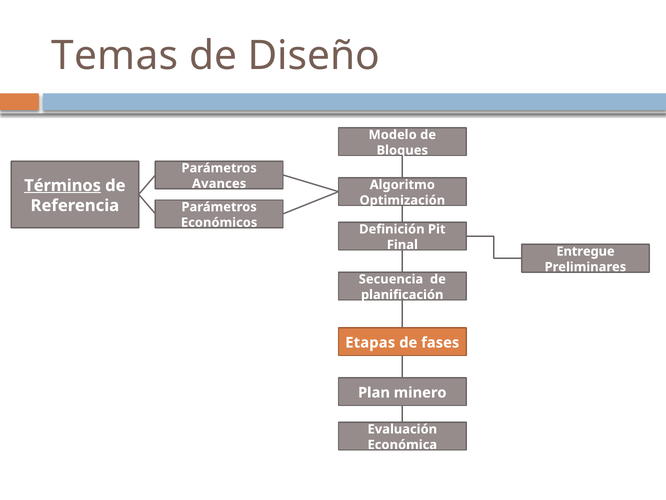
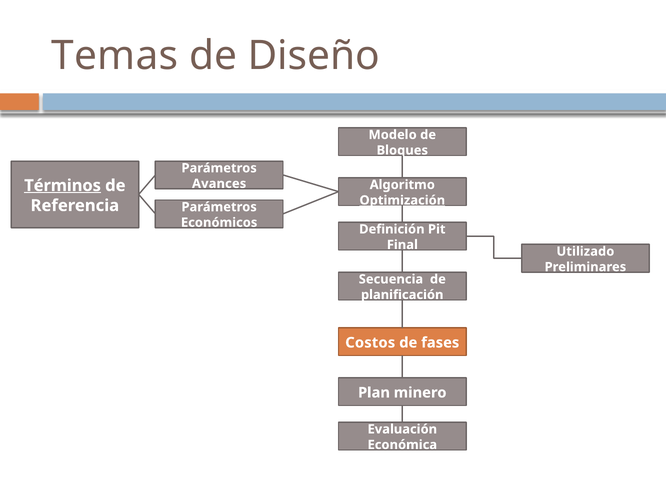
Optimización underline: none -> present (402, 200)
Entregue: Entregue -> Utilizado (585, 251)
Etapas: Etapas -> Costos (370, 342)
